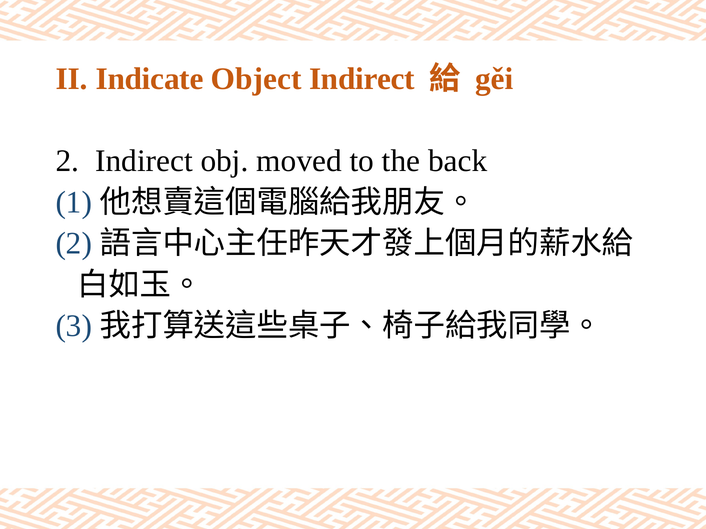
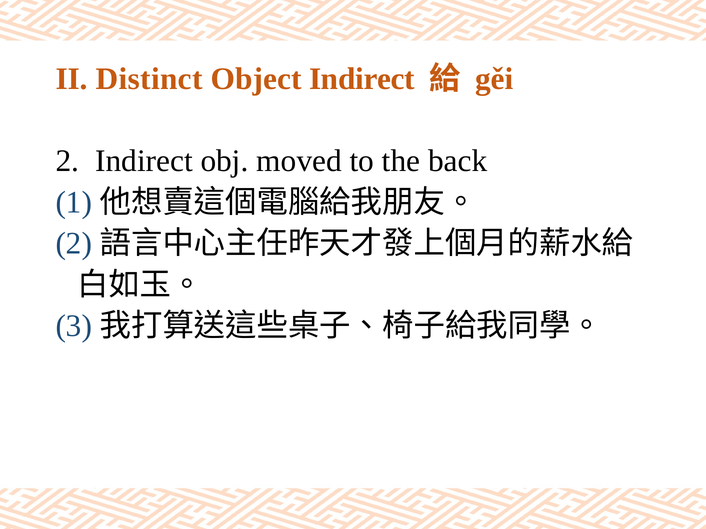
Indicate: Indicate -> Distinct (149, 79)
